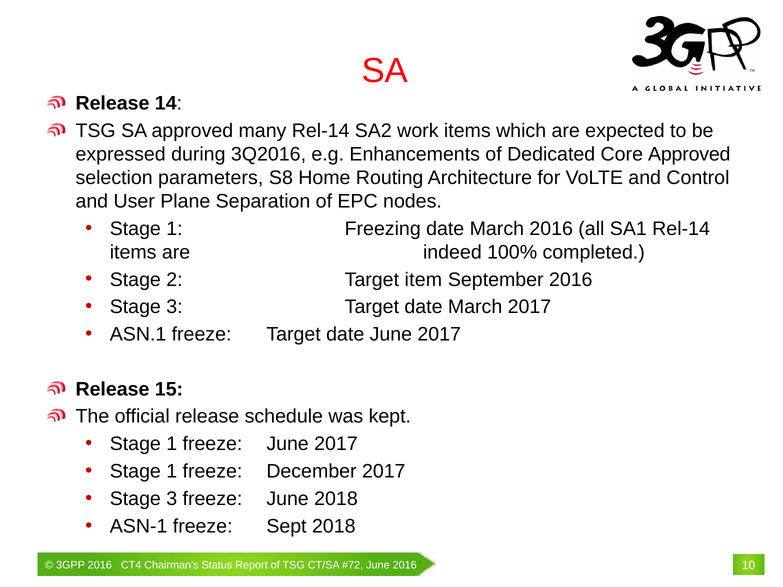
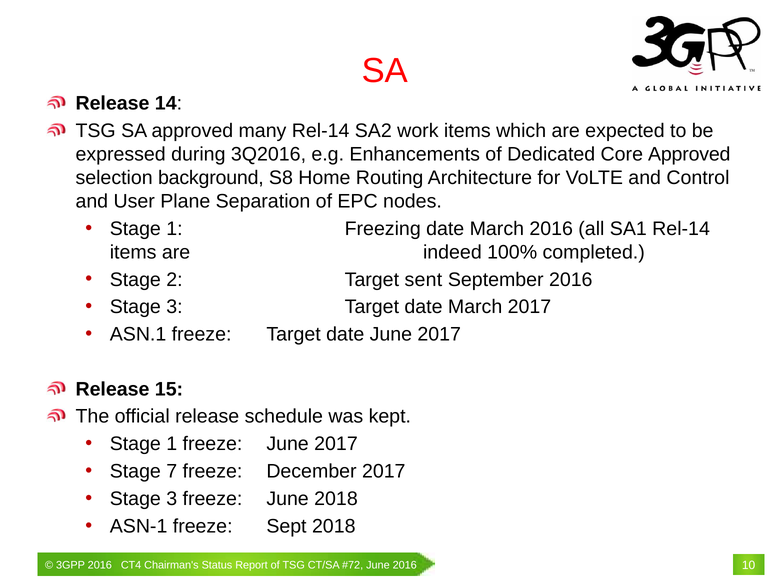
parameters: parameters -> background (211, 178)
item: item -> sent (423, 280)
1: 1 -> 7 (172, 472)
